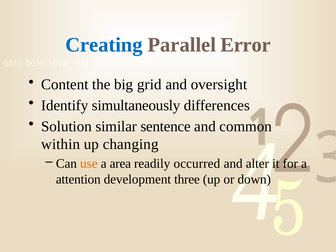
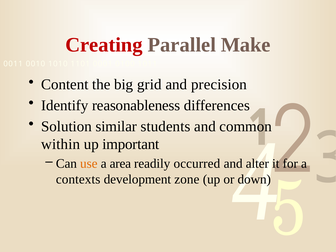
Creating colour: blue -> red (104, 45)
Error: Error -> Make (246, 45)
oversight: oversight -> precision (219, 84)
simultaneously: simultaneously -> reasonableness (136, 105)
sentence: sentence -> students (166, 126)
changing: changing -> important (131, 144)
attention: attention -> contexts (78, 179)
three: three -> zone (187, 179)
